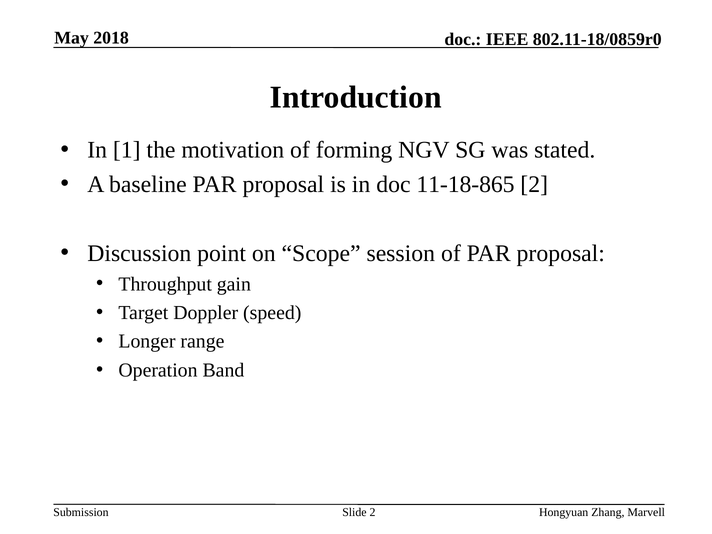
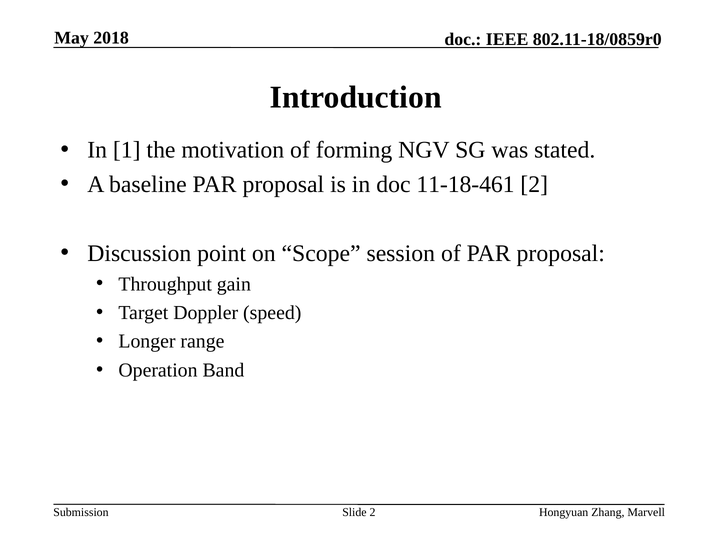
11-18-865: 11-18-865 -> 11-18-461 (465, 184)
